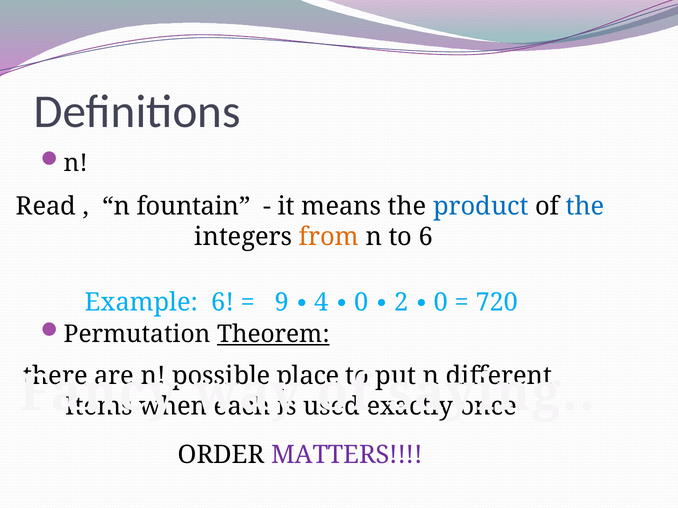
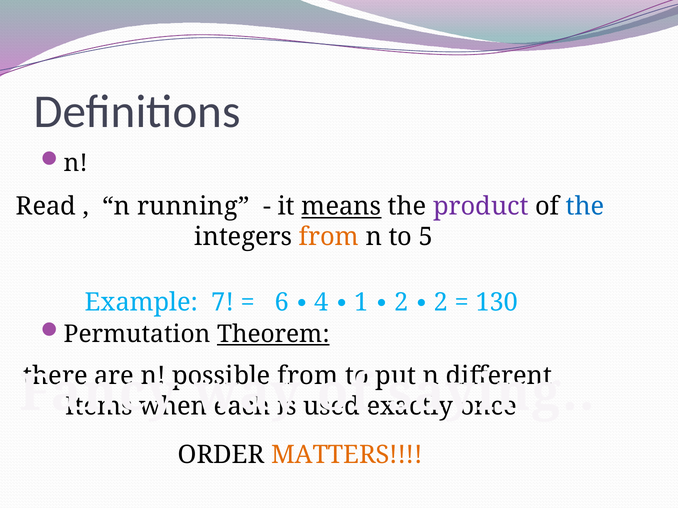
fountain: fountain -> running (193, 207)
means underline: none -> present (341, 207)
product colour: blue -> purple (481, 207)
to 6: 6 -> 5 (426, 237)
Example 6: 6 -> 7 (223, 303)
9: 9 -> 6 (282, 303)
4 0: 0 -> 1 (361, 303)
2 0: 0 -> 2 (441, 303)
720: 720 -> 130 (497, 303)
place: place -> from (308, 376)
MATTERS colour: purple -> orange (347, 455)
